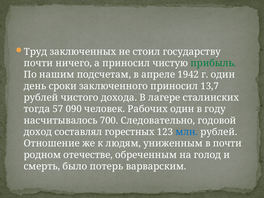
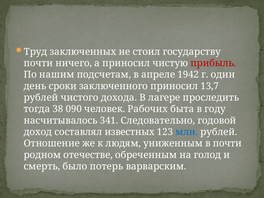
прибыль colour: green -> red (213, 63)
сталинских: сталинских -> проследить (211, 98)
57: 57 -> 38 (58, 109)
Рабочих один: один -> быта (182, 109)
700: 700 -> 341 (109, 120)
горестных: горестных -> известных (130, 132)
